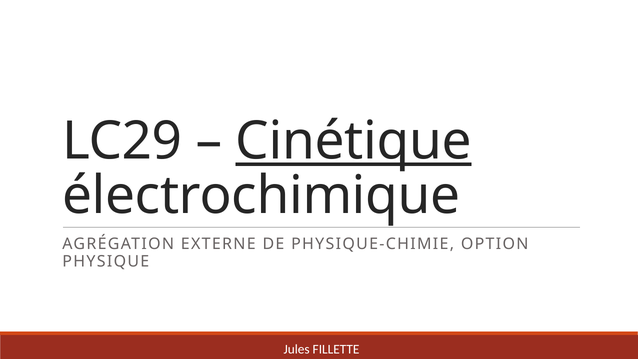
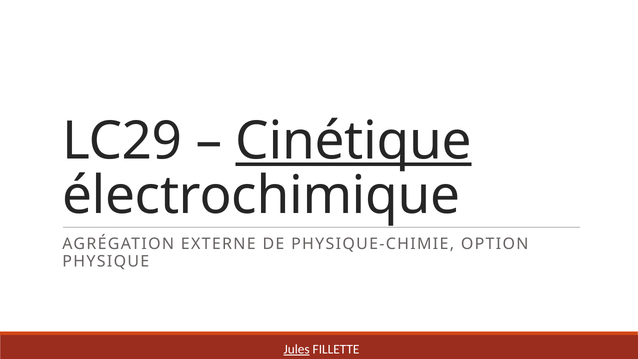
Jules underline: none -> present (297, 349)
